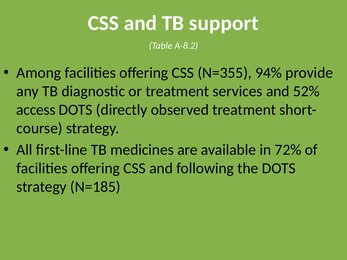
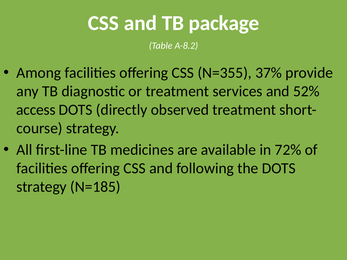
support: support -> package (224, 23)
94%: 94% -> 37% (269, 73)
